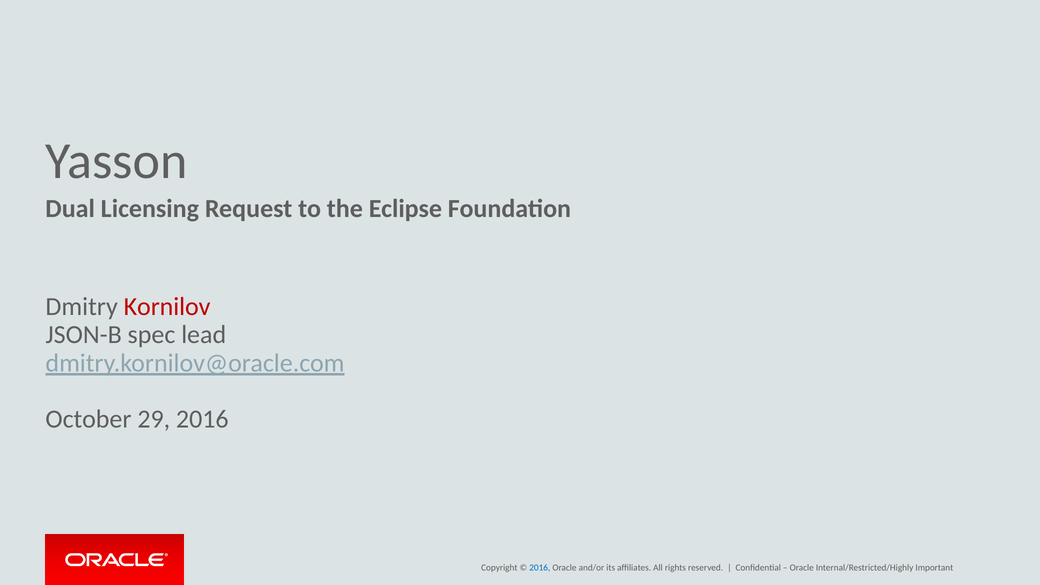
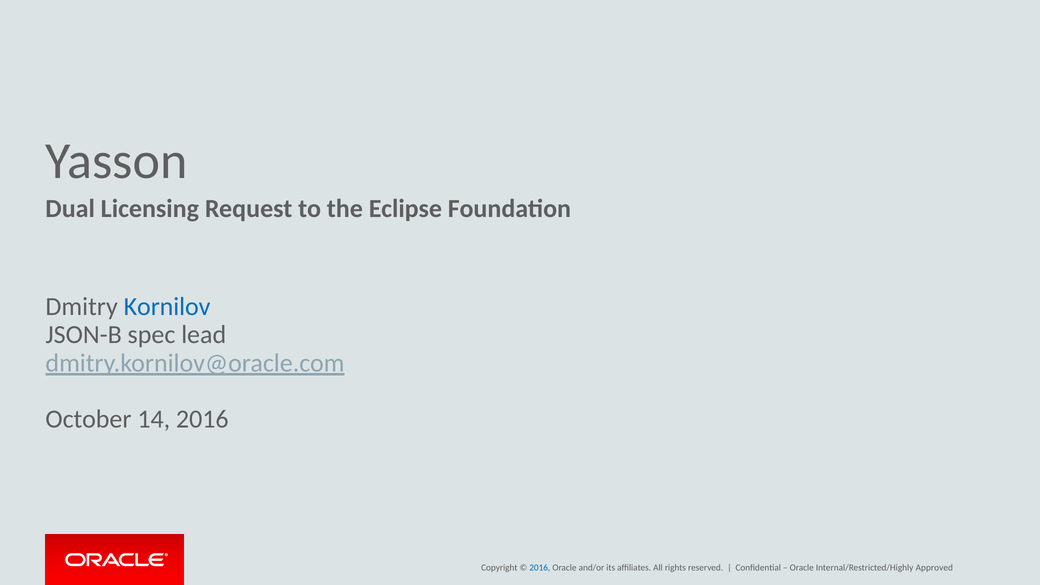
Kornilov colour: red -> blue (167, 307)
29: 29 -> 14 (154, 419)
Important: Important -> Approved (934, 568)
